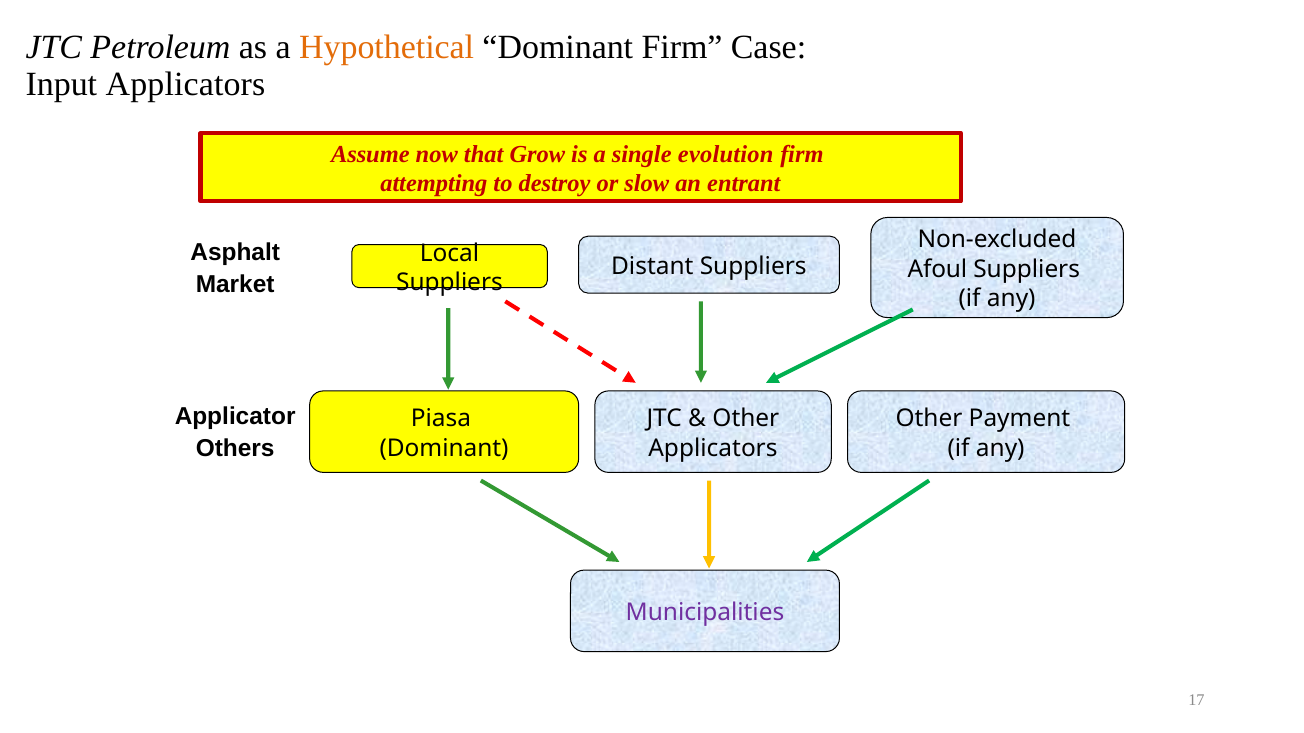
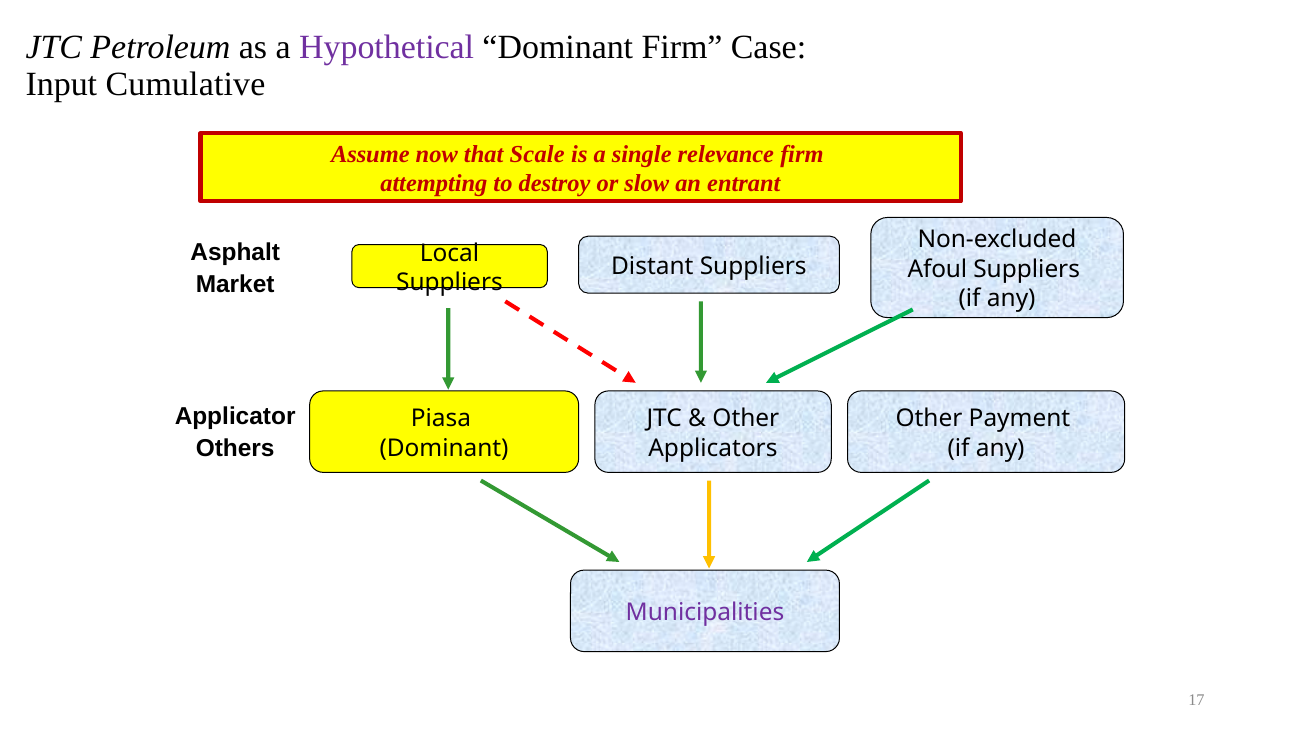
Hypothetical colour: orange -> purple (387, 47)
Input Applicators: Applicators -> Cumulative (185, 84)
Grow: Grow -> Scale (537, 154)
evolution: evolution -> relevance (726, 154)
